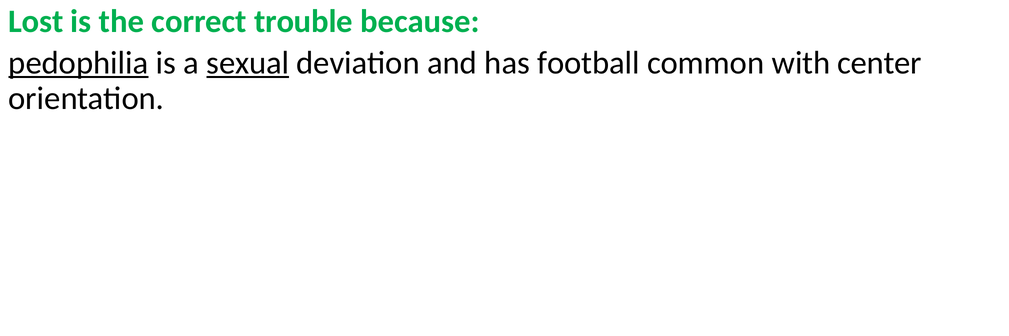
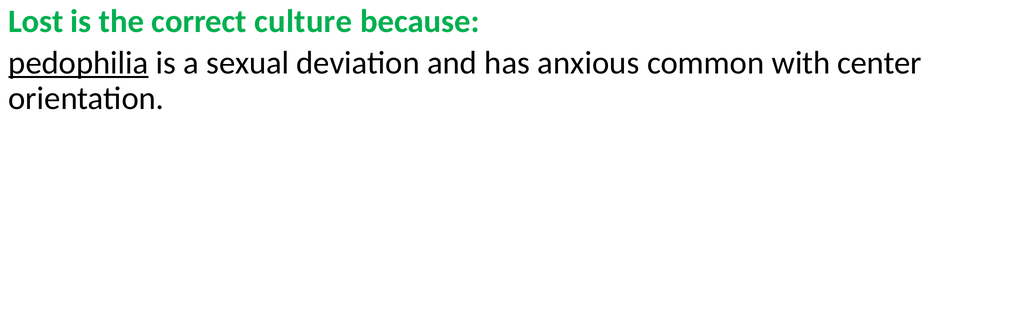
trouble: trouble -> culture (303, 22)
sexual underline: present -> none (248, 63)
football: football -> anxious (588, 63)
